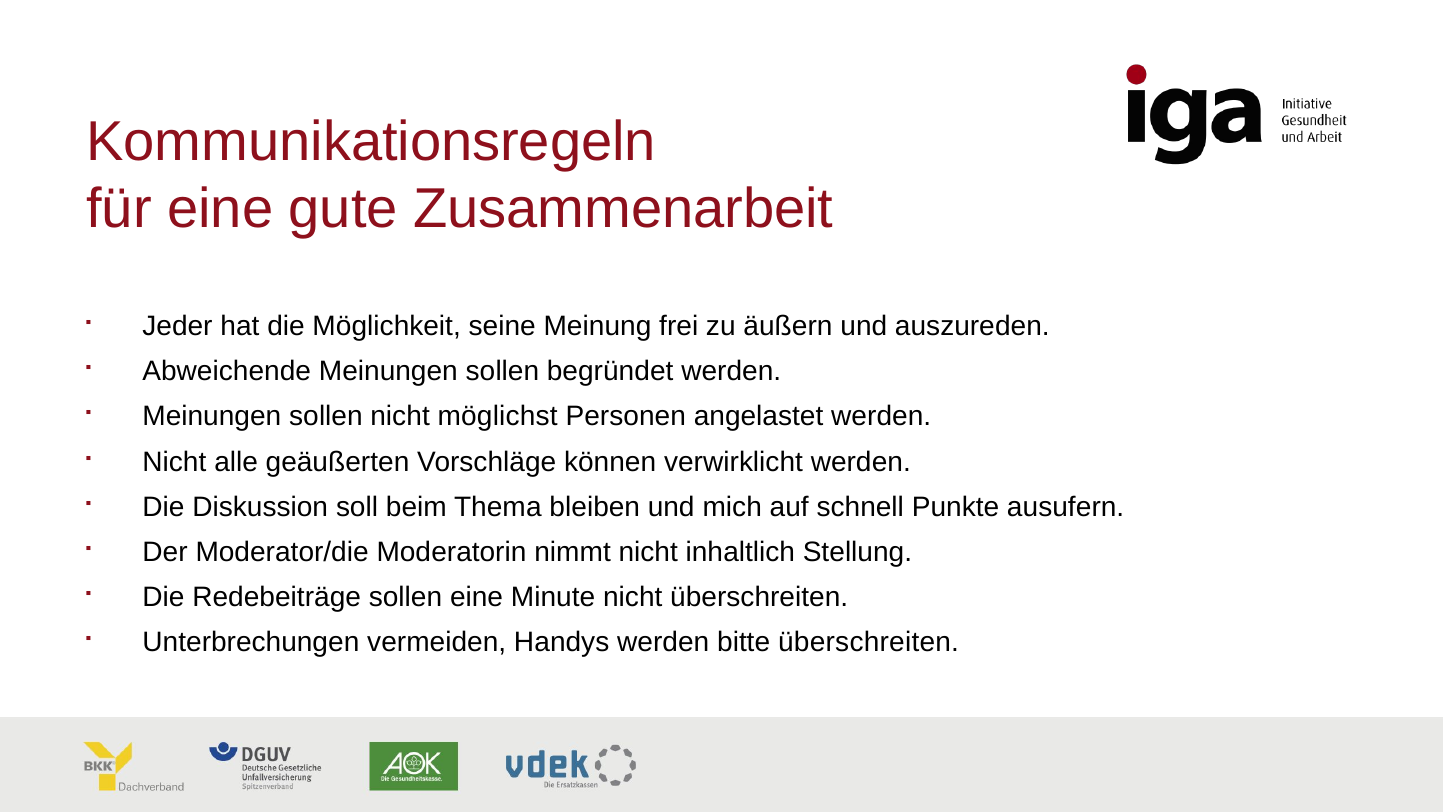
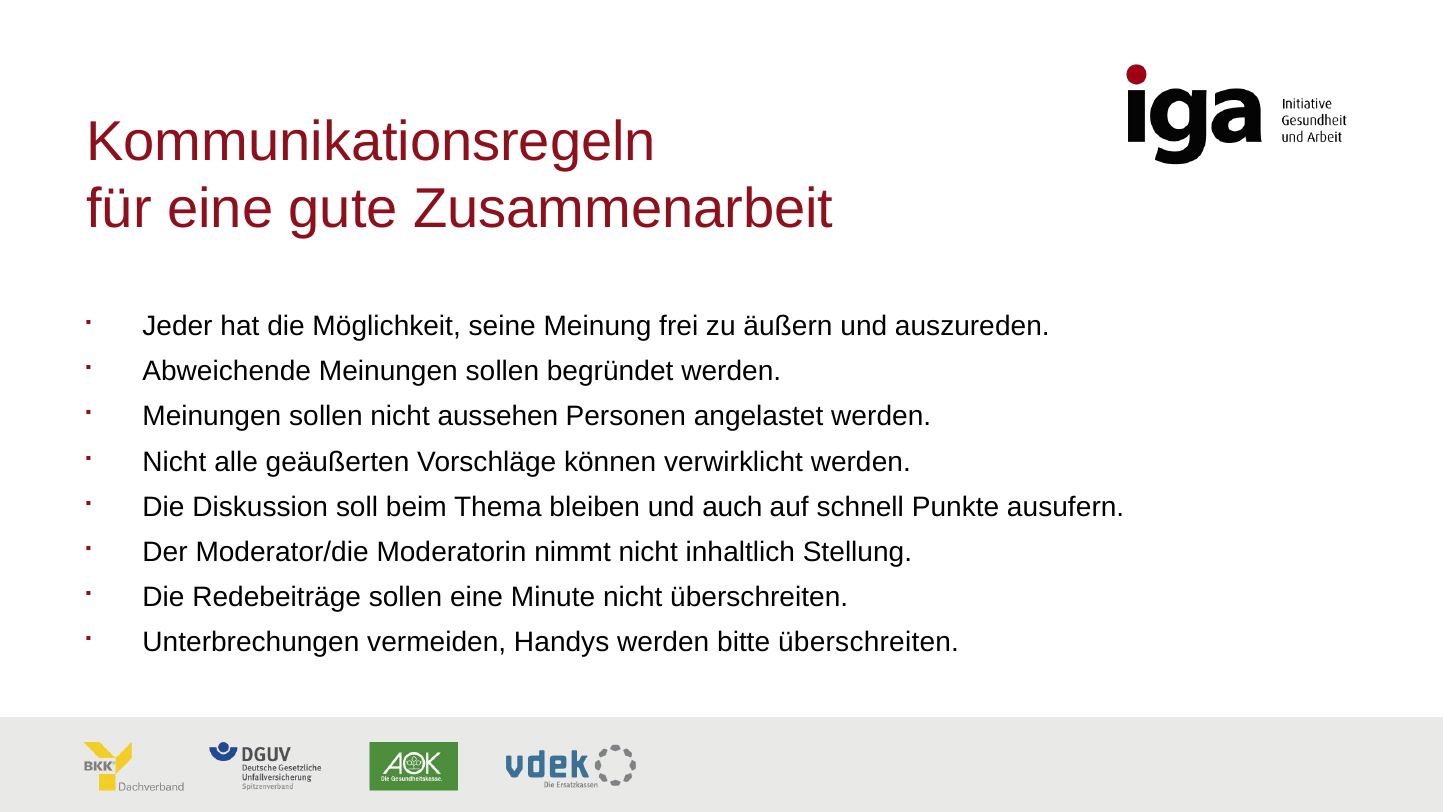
möglichst: möglichst -> aussehen (498, 416)
mich: mich -> auch (732, 507)
